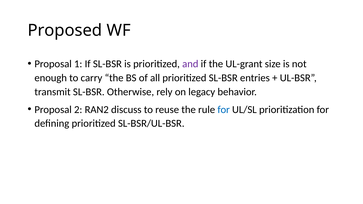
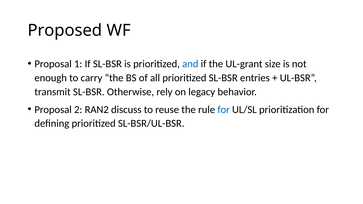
and colour: purple -> blue (190, 64)
